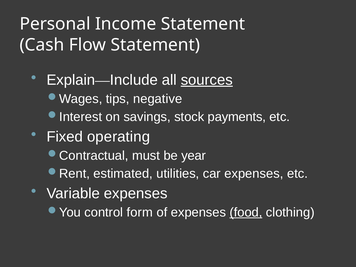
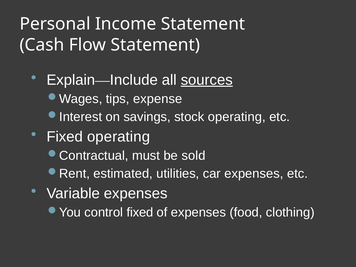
negative: negative -> expense (158, 99)
stock payments: payments -> operating (237, 117)
year: year -> sold (193, 156)
control form: form -> fixed (140, 212)
food underline: present -> none (246, 212)
